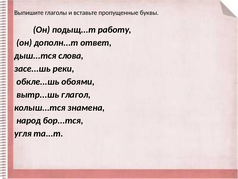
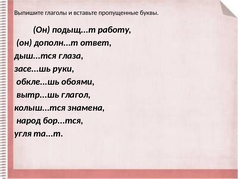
слова: слова -> глаза (71, 56)
реки: реки -> руки (64, 69)
